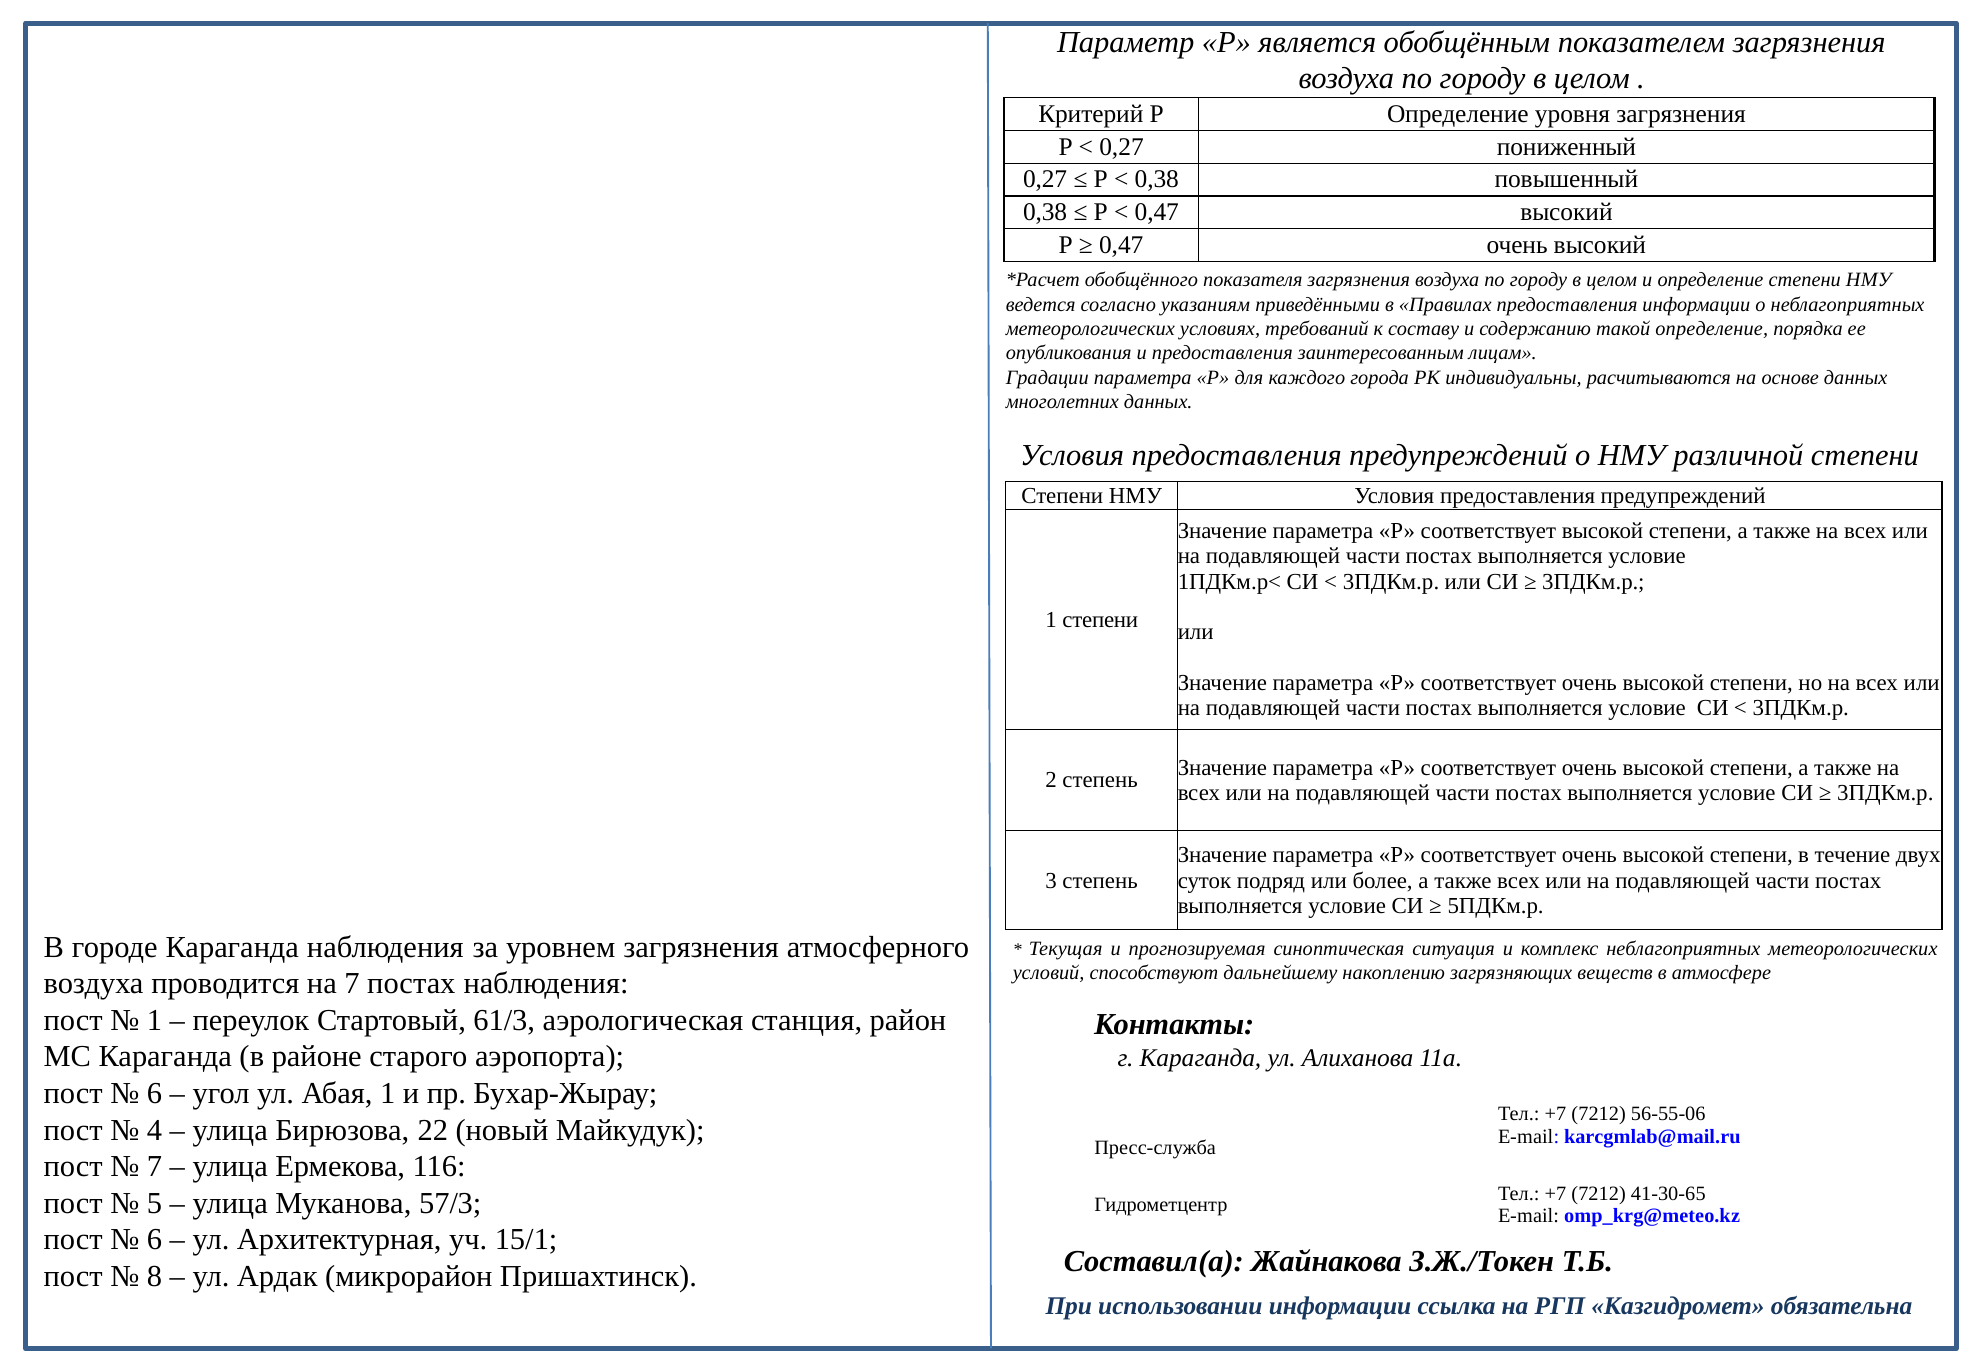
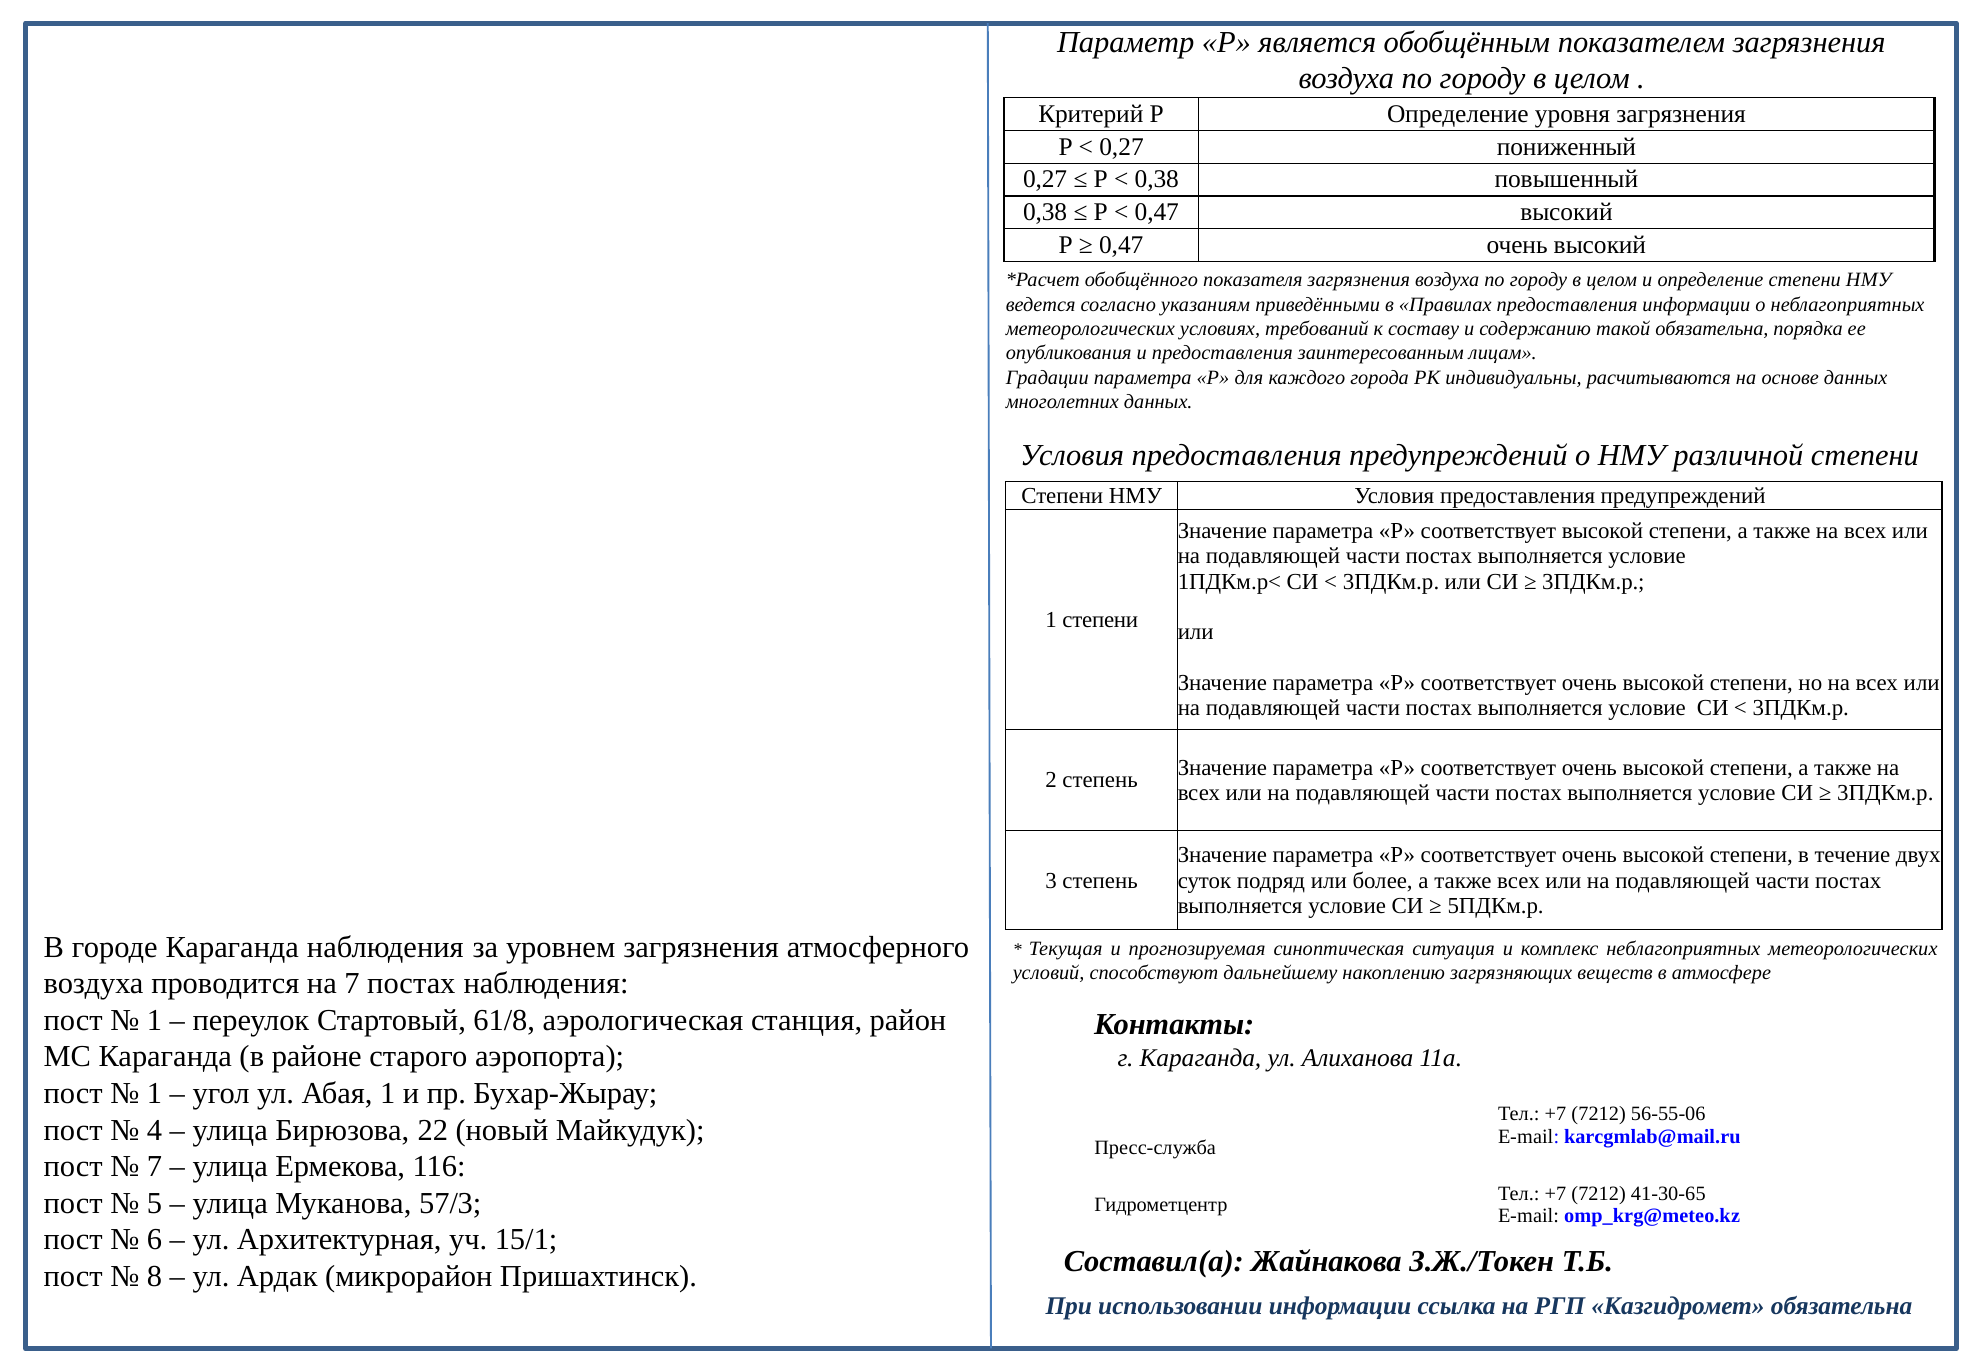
такой определение: определение -> обязательна (1712, 329)
61/3: 61/3 -> 61/8 (504, 1020)
6: 6 -> 1 (155, 1094)
